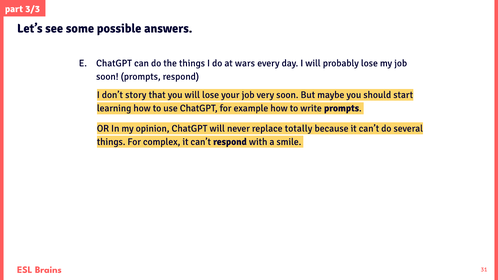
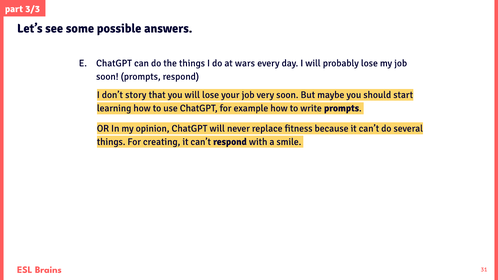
totally: totally -> fitness (299, 128)
complex: complex -> creating (162, 142)
